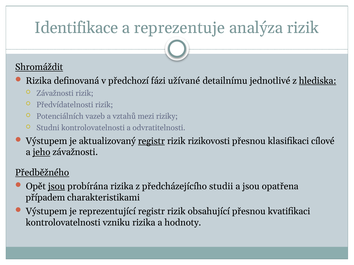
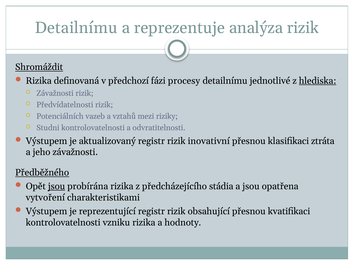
Identifikace: Identifikace -> Detailnímu (76, 28)
užívané: užívané -> procesy (184, 81)
registr underline: present -> none (151, 141)
rizikovosti: rizikovosti -> inovativní (209, 141)
cílové: cílové -> ztráta (323, 141)
jeho underline: present -> none (42, 152)
studii: studii -> stádia (221, 187)
případem: případem -> vytvoření (45, 198)
